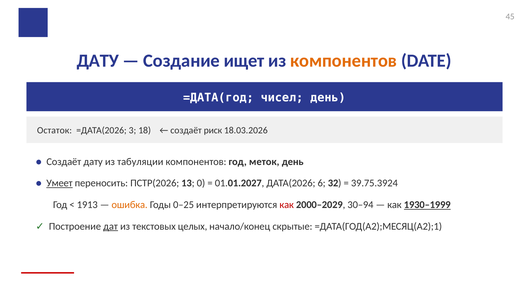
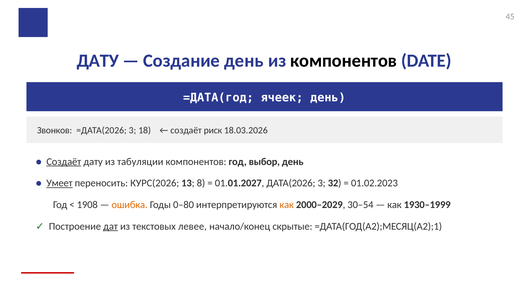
Создание ищет: ищет -> день (244, 61)
компонентов colour: orange -> black (344, 61)
чисел: чисел -> ячеек (282, 97)
Остаток: Остаток -> Звонков (55, 130)
Создаёт underline: none -> present (64, 161)
меток: меток -> выбор (264, 161)
ПСТР(2026: ПСТР(2026 -> КУРС(2026 (155, 183)
0: 0 -> 8 (201, 183)
ДАТА(2026 6: 6 -> 3 (322, 183)
39.75.3924: 39.75.3924 -> 01.02.2023 (374, 183)
1913: 1913 -> 1908 (87, 204)
0–25: 0–25 -> 0–80 (184, 204)
как colour: red -> orange (287, 204)
30–94: 30–94 -> 30–54 (360, 204)
1930–1999 underline: present -> none (427, 204)
целых: целых -> левее (192, 226)
